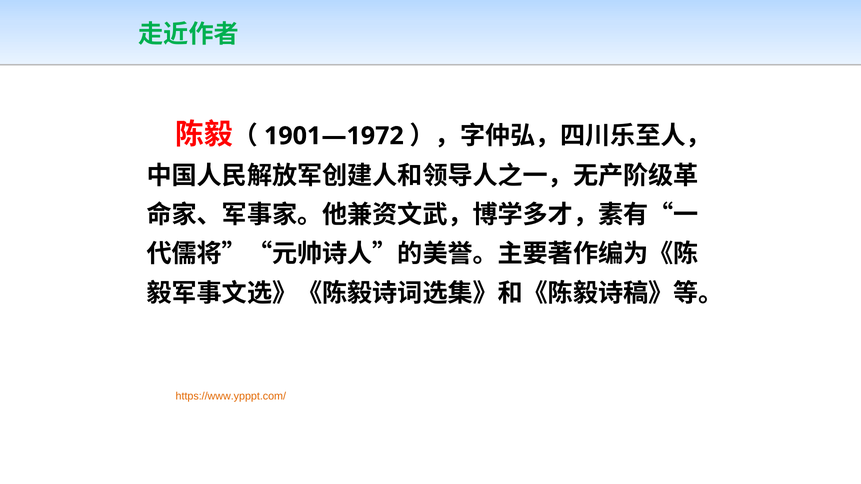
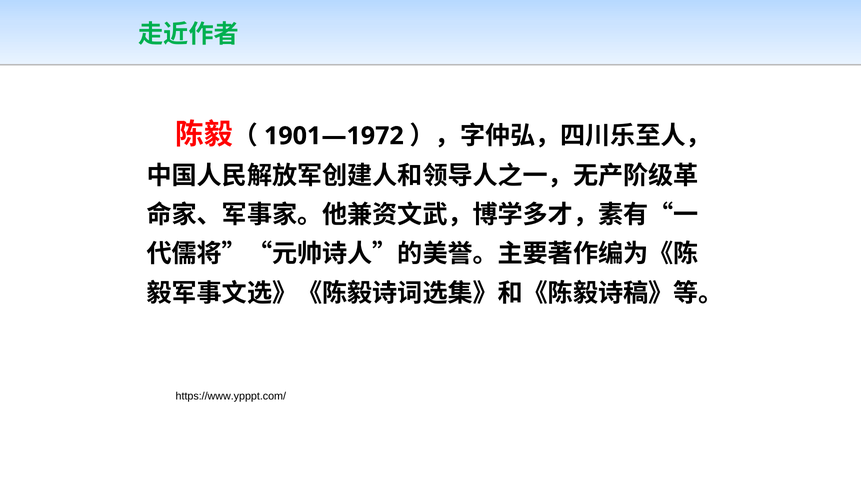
https://www.ypppt.com/ colour: orange -> black (231, 397)
